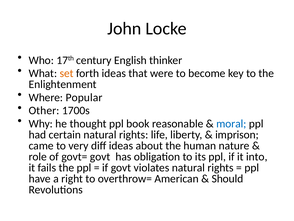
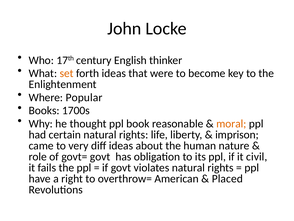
Other: Other -> Books (44, 110)
moral colour: blue -> orange (231, 123)
into: into -> civil (257, 156)
Should: Should -> Placed (227, 178)
